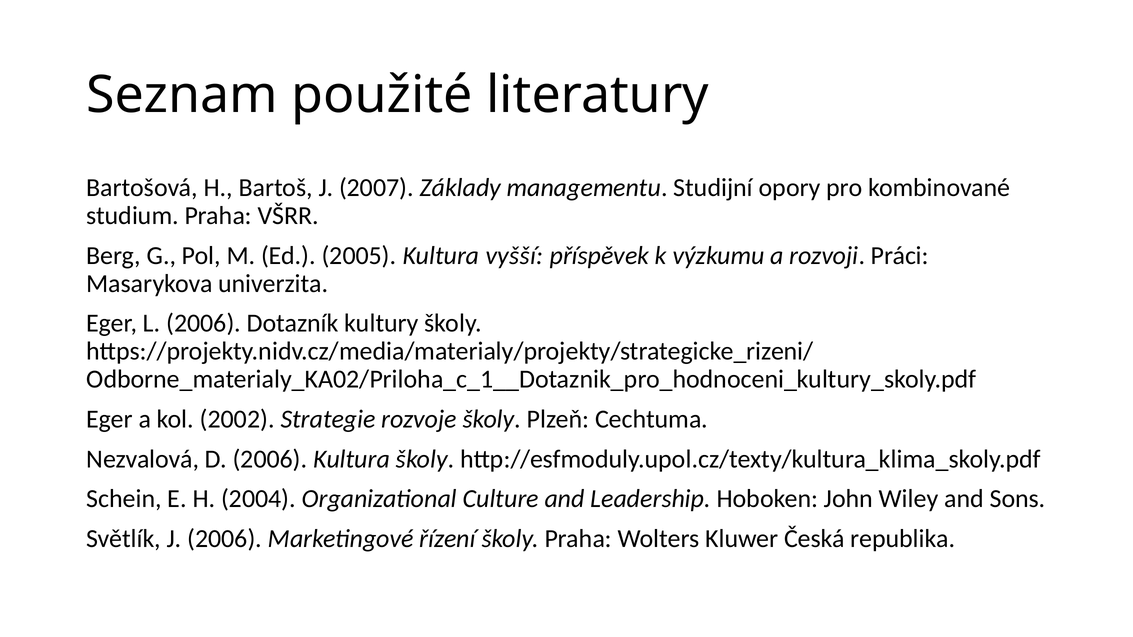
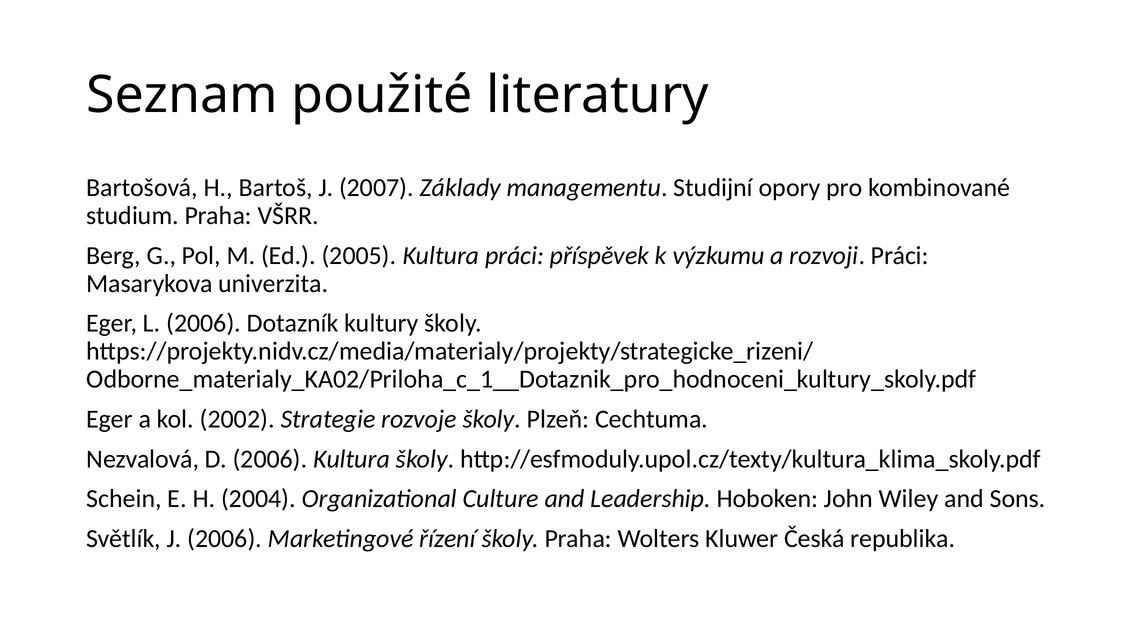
Kultura vyšší: vyšší -> práci (515, 256)
